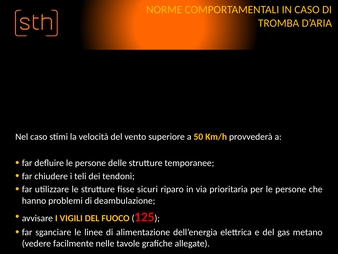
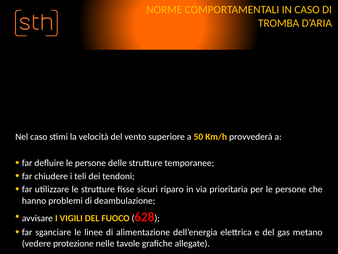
125: 125 -> 628 (144, 217)
facilmente: facilmente -> protezione (73, 243)
